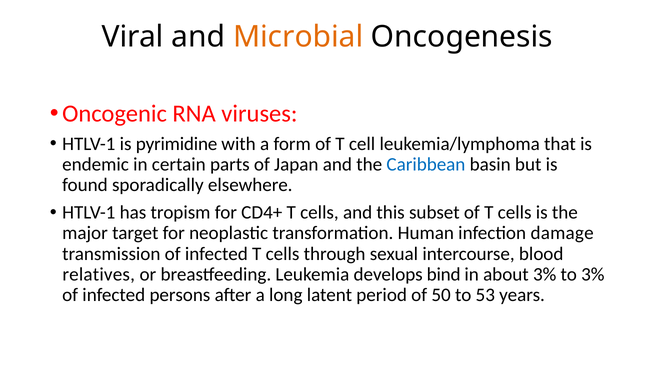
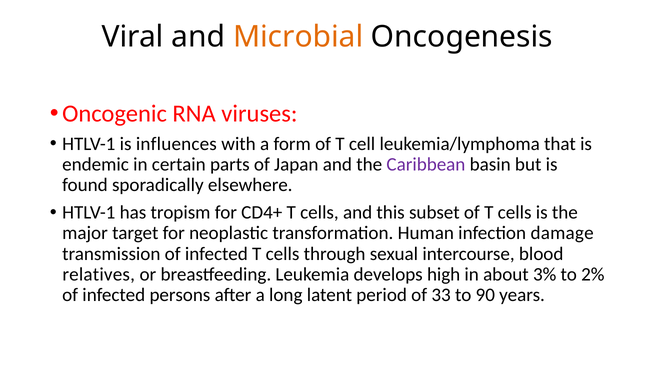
pyrimidine: pyrimidine -> influences (176, 144)
Caribbean colour: blue -> purple (426, 165)
bind: bind -> high (444, 275)
to 3%: 3% -> 2% (593, 275)
50: 50 -> 33 (441, 295)
53: 53 -> 90 (485, 295)
